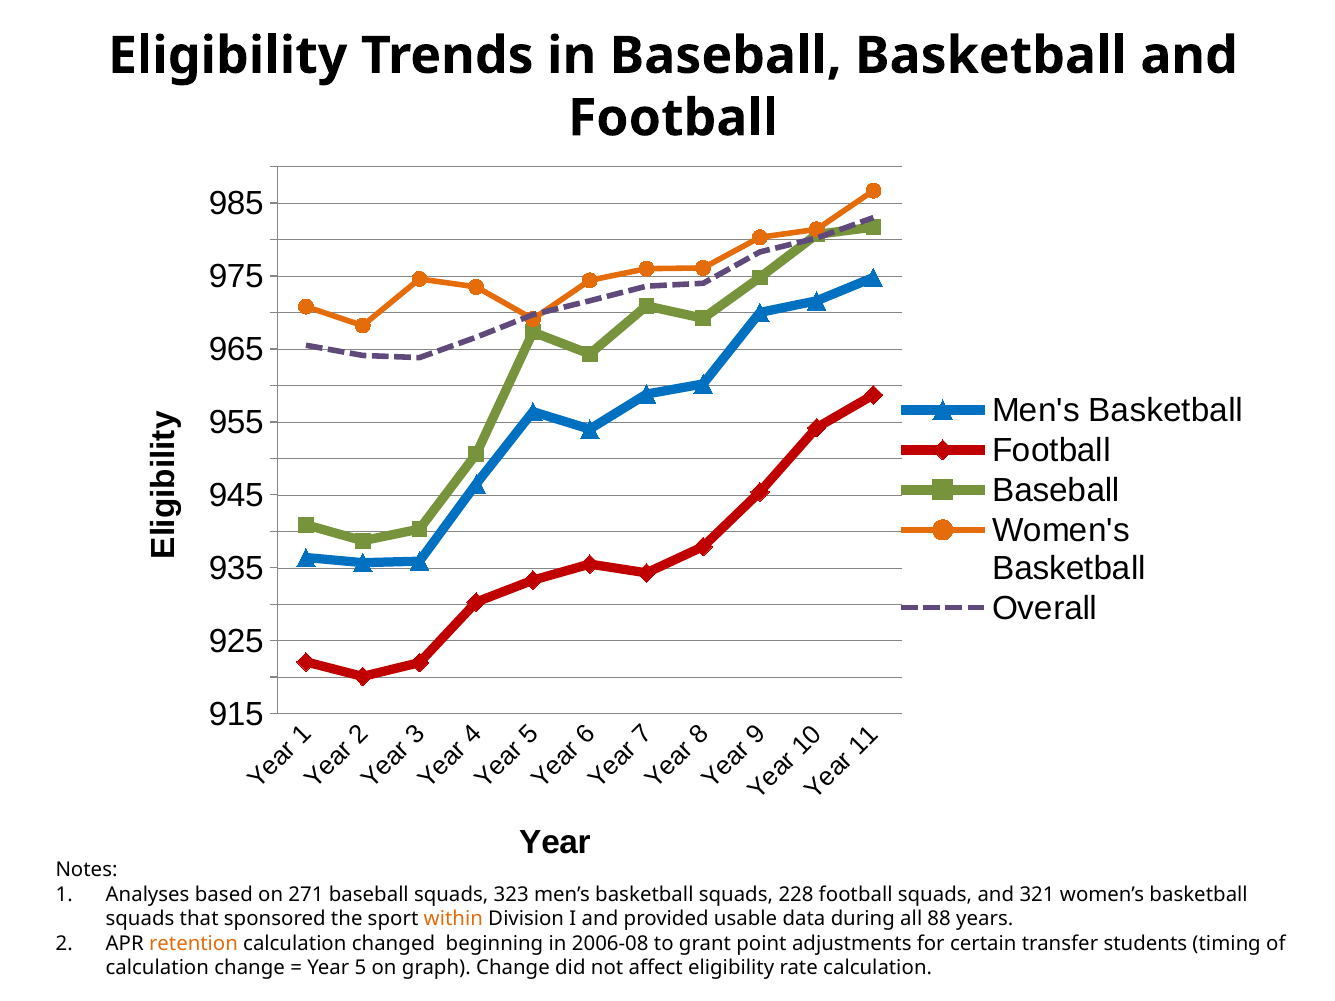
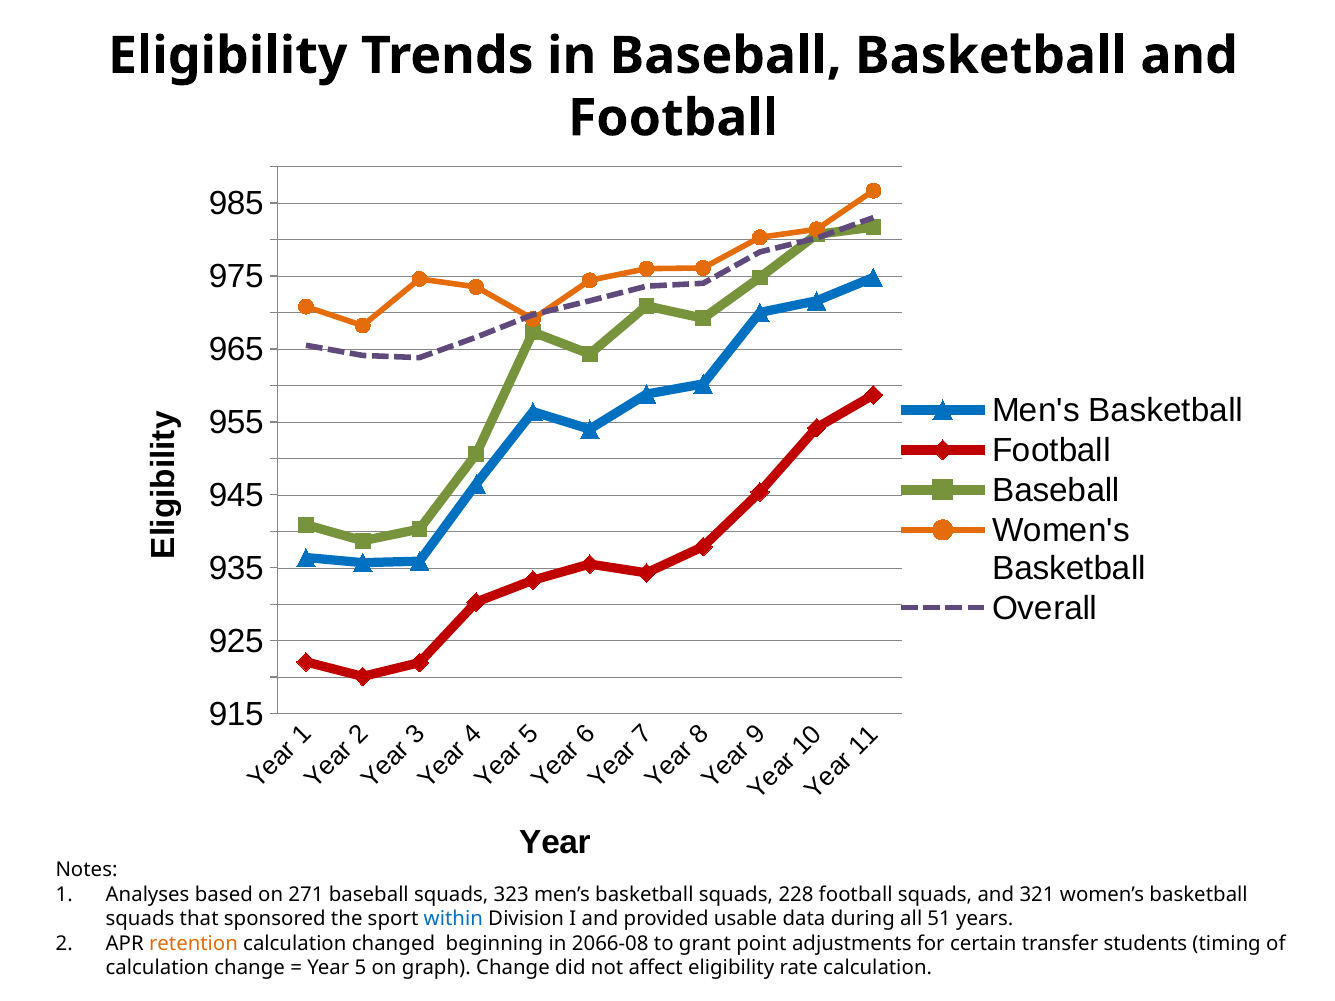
within colour: orange -> blue (453, 919)
88: 88 -> 51 (939, 919)
2006-08: 2006-08 -> 2066-08 (610, 944)
